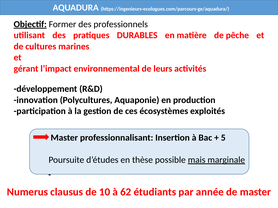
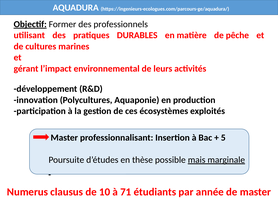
62: 62 -> 71 (126, 192)
